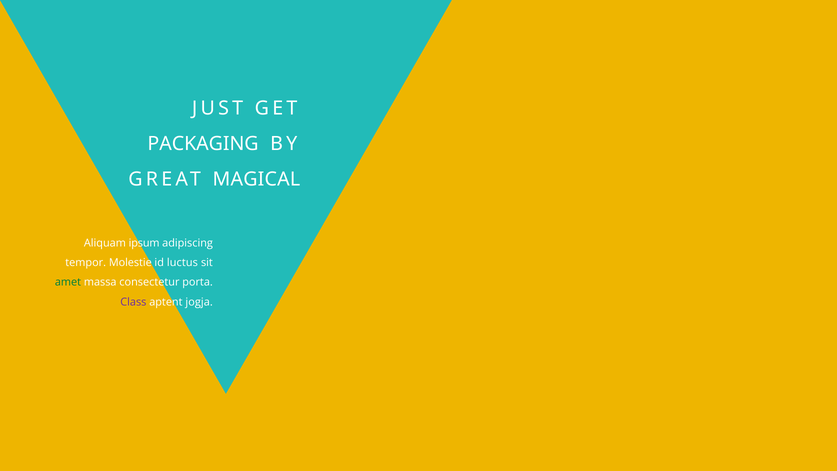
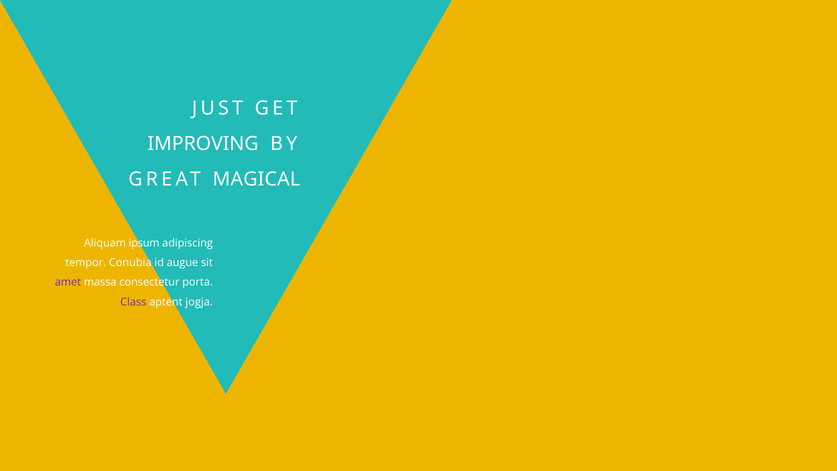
PACKAGING: PACKAGING -> IMPROVING (203, 144)
Molestie: Molestie -> Conubia (130, 263)
luctus: luctus -> augue (182, 263)
amet colour: green -> purple (68, 282)
